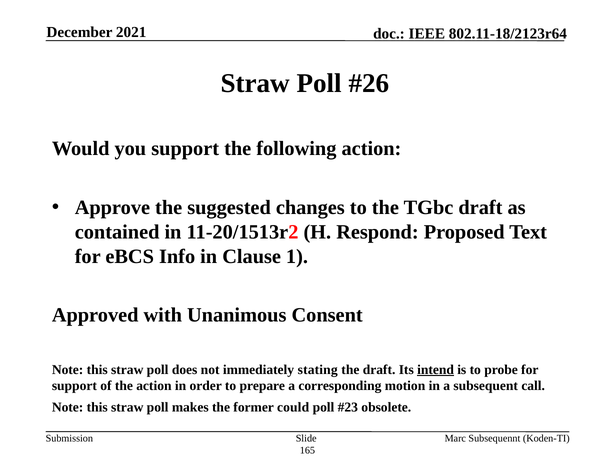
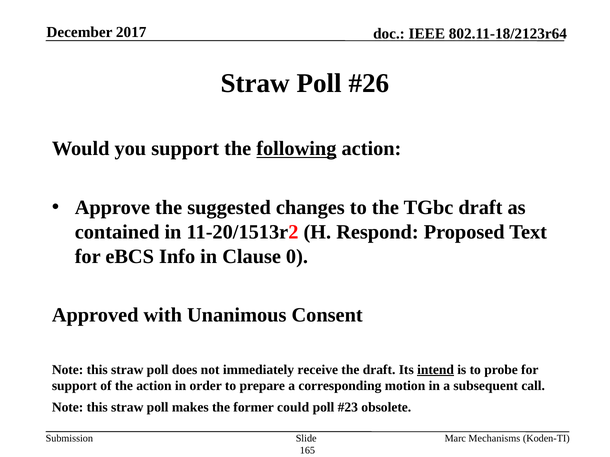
2021: 2021 -> 2017 (131, 32)
following underline: none -> present (296, 149)
1: 1 -> 0 (297, 257)
stating: stating -> receive (318, 370)
Subsequennt: Subsequennt -> Mechanisms (494, 439)
